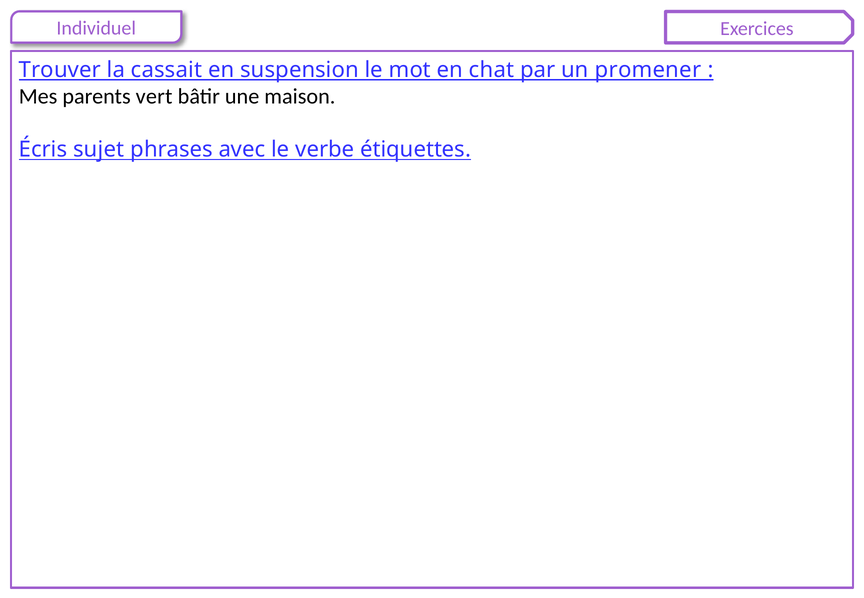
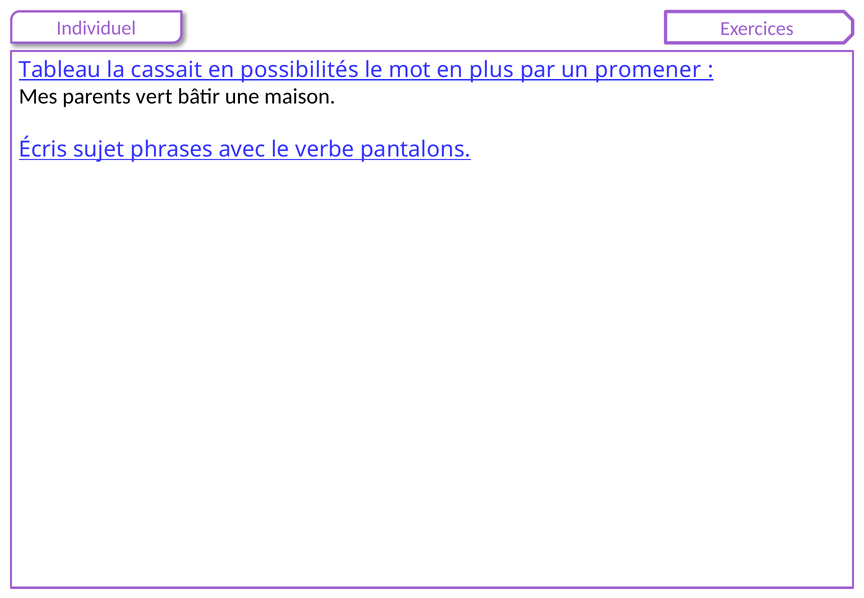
Trouver: Trouver -> Tableau (60, 70)
suspension: suspension -> possibilités (299, 70)
chat: chat -> plus (491, 70)
étiquettes: étiquettes -> pantalons (416, 150)
